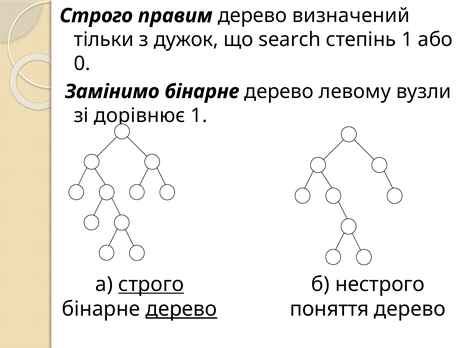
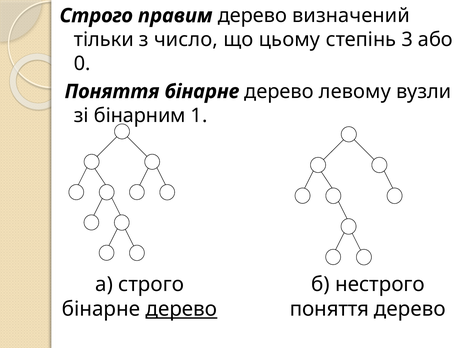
дужок: дужок -> число (186, 40)
search: search -> цьому (289, 40)
степінь 1: 1 -> 3 (407, 40)
Замінимо: Замінимо -> Поняття (112, 92)
дорівнює: дорівнює -> бінарним (140, 115)
строго underline: present -> none (151, 284)
